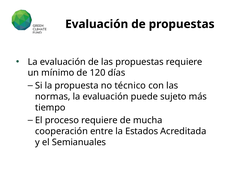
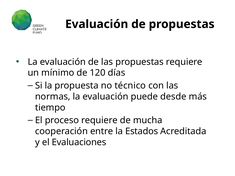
sujeto: sujeto -> desde (173, 97)
Semianuales: Semianuales -> Evaluaciones (79, 142)
